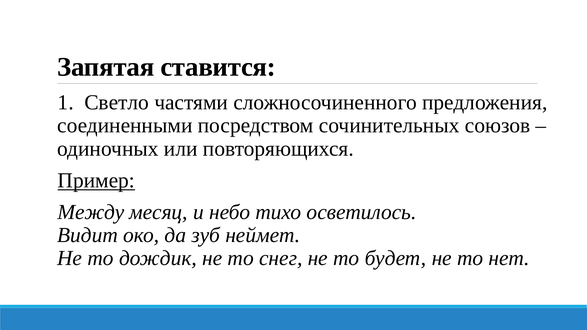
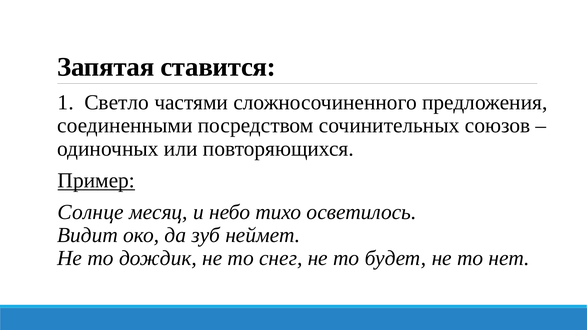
Между: Между -> Солнце (91, 212)
